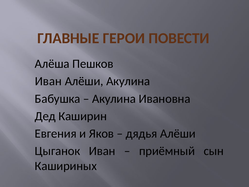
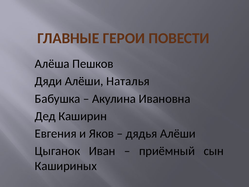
Иван: Иван -> Дяди (48, 81)
Алёши Акулина: Акулина -> Наталья (128, 81)
